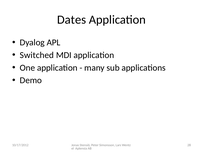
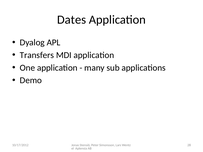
Switched: Switched -> Transfers (37, 55)
